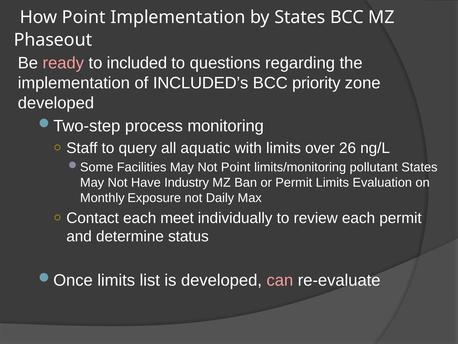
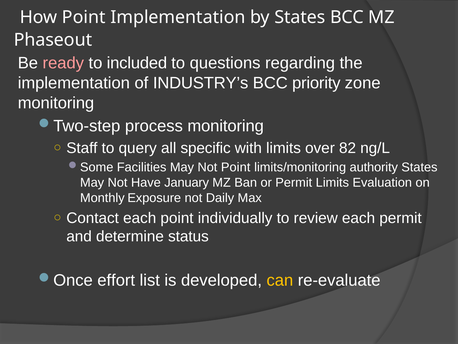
INCLUDED’s: INCLUDED’s -> INDUSTRY’s (201, 83)
developed: developed -> monitoring (56, 103)
aquatic: aquatic -> specific (206, 148)
26: 26 -> 82 (348, 148)
pollutant: pollutant -> authority (374, 167)
Industry: Industry -> January (187, 182)
each meet: meet -> point (177, 218)
limits: limits -> effort (116, 280)
can colour: pink -> yellow (280, 280)
